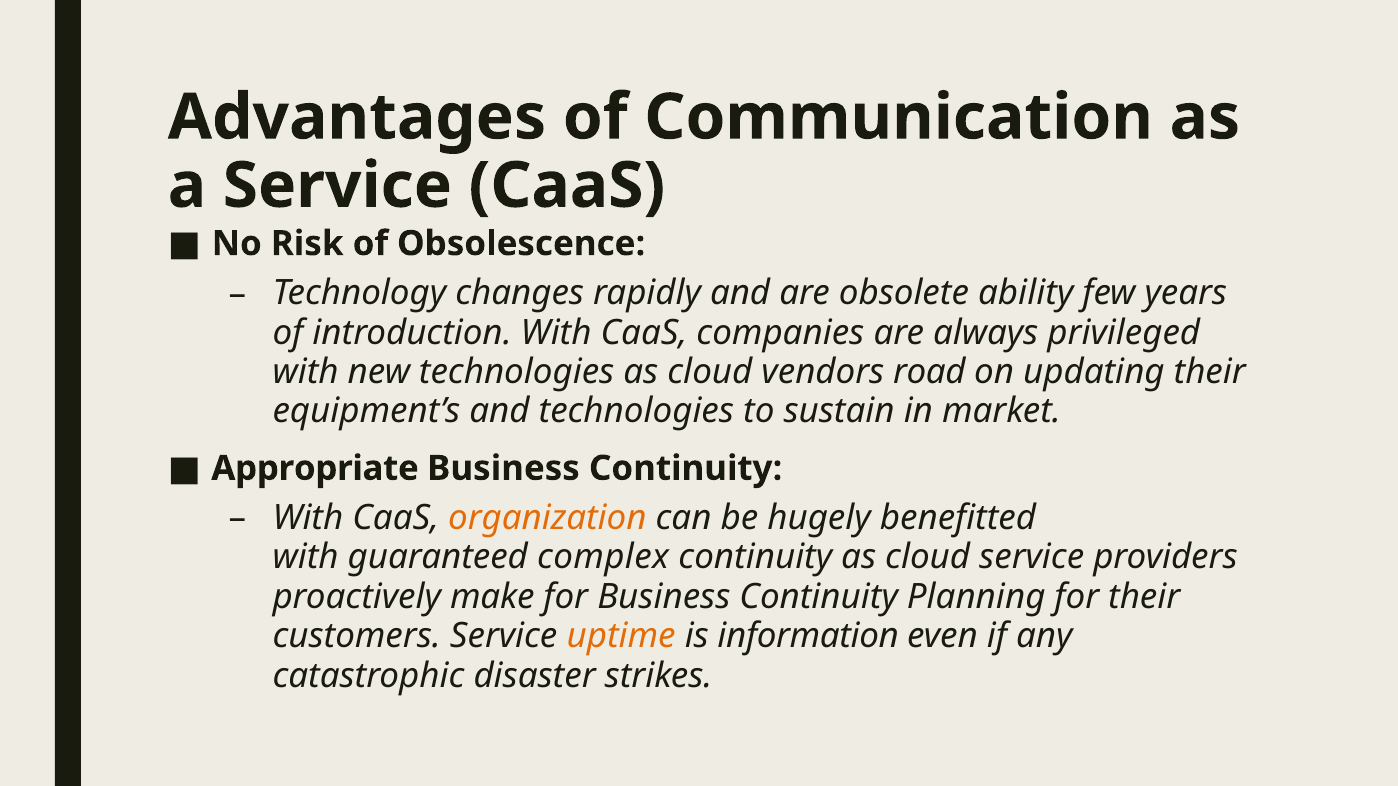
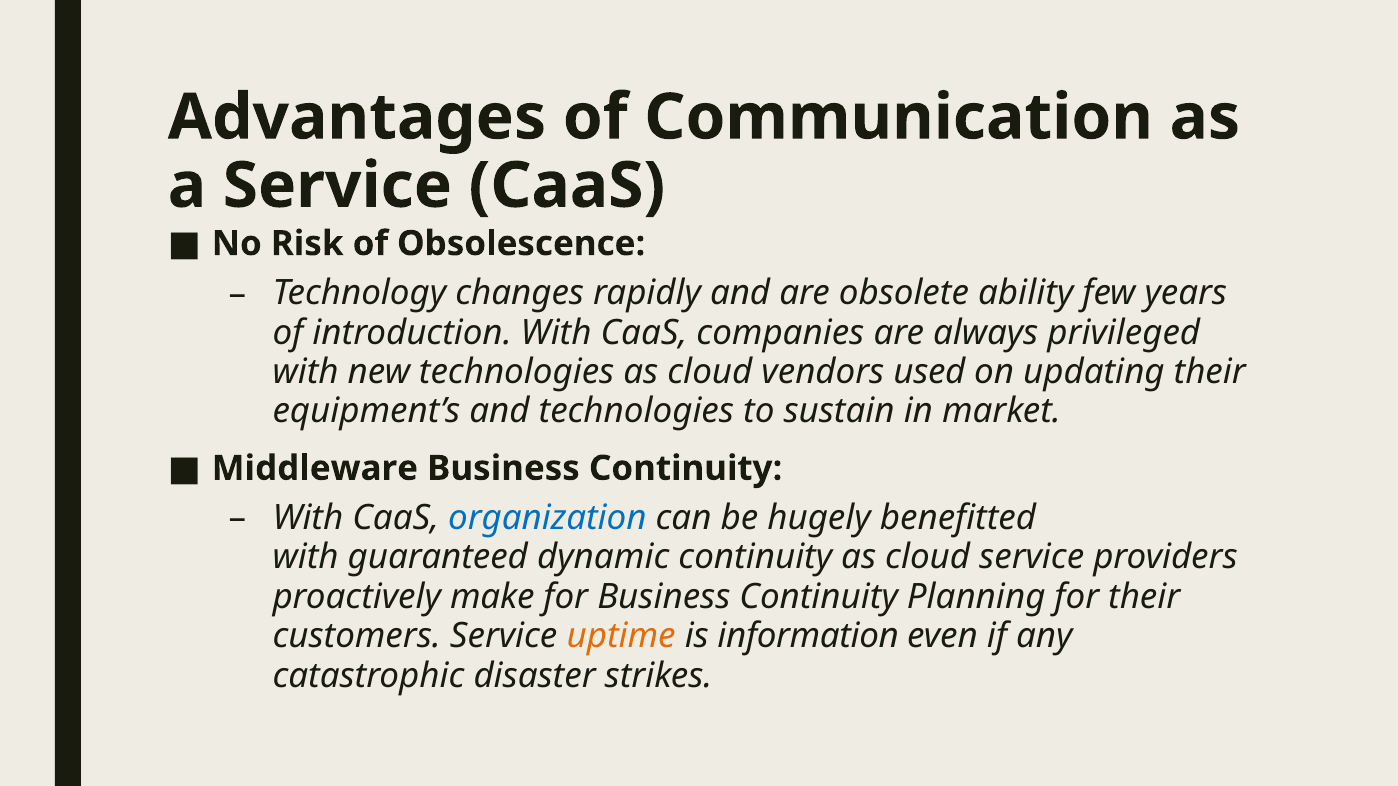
road: road -> used (929, 372)
Appropriate: Appropriate -> Middleware (315, 468)
organization colour: orange -> blue (547, 518)
complex: complex -> dynamic (603, 558)
